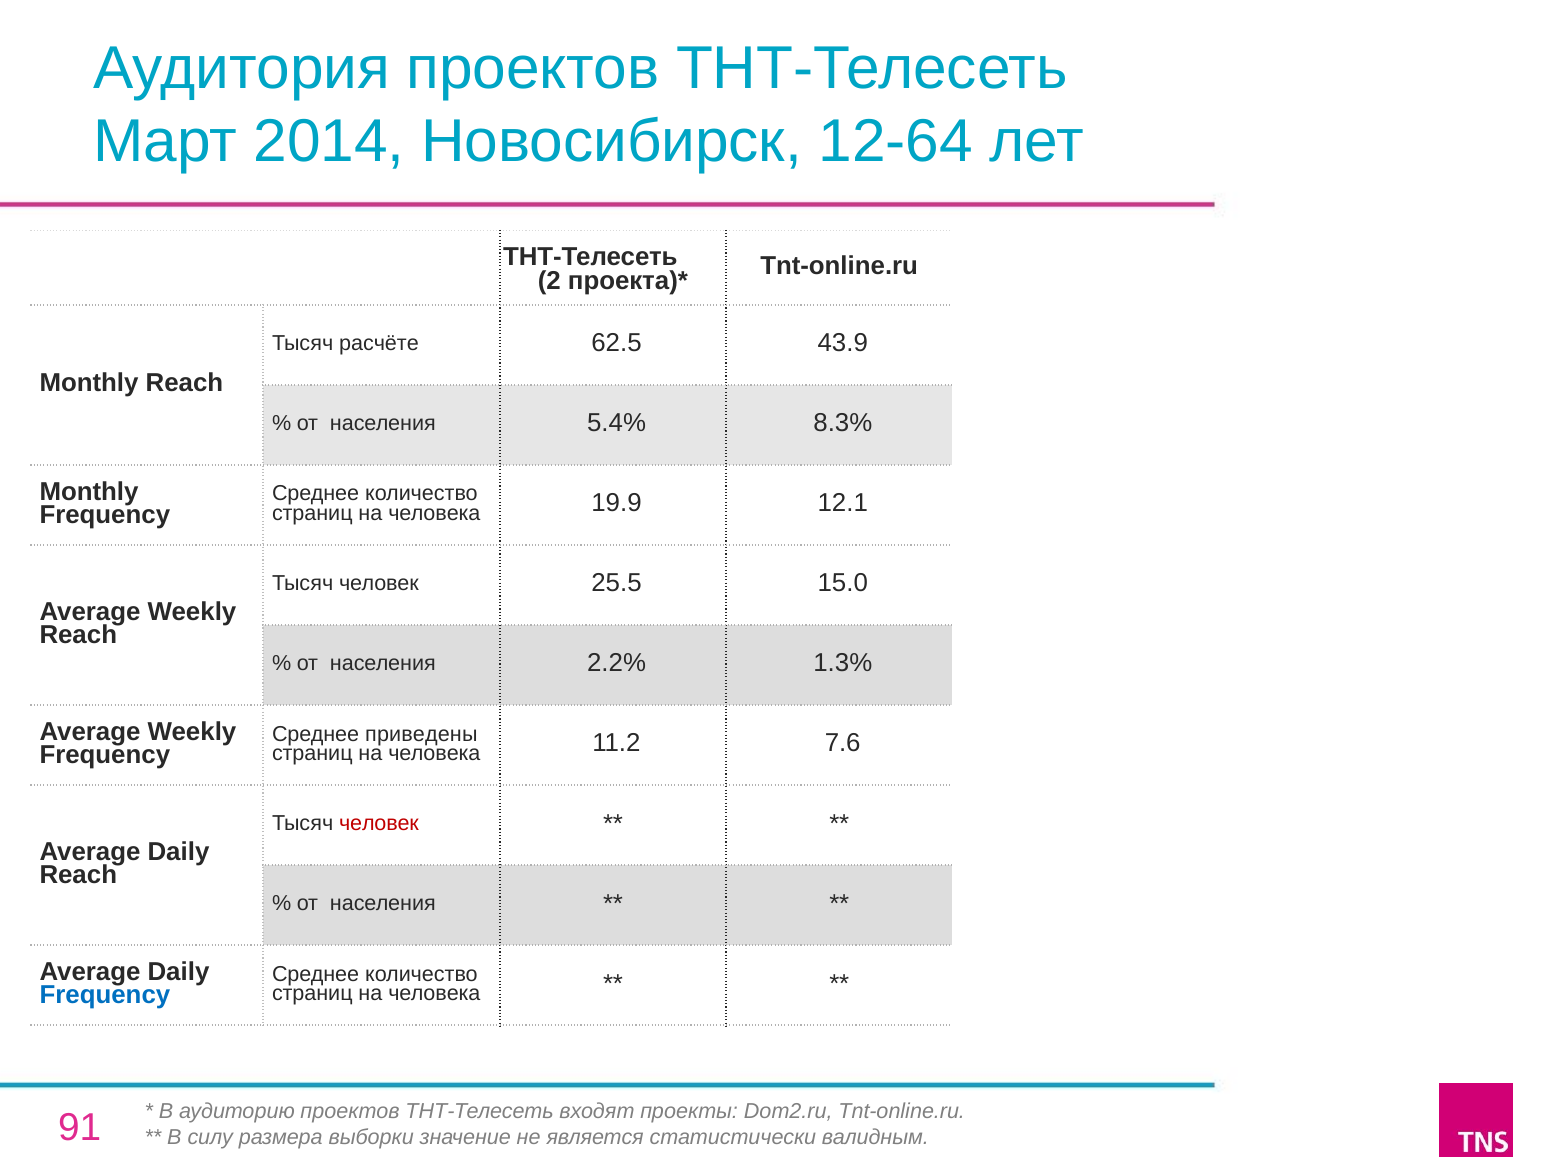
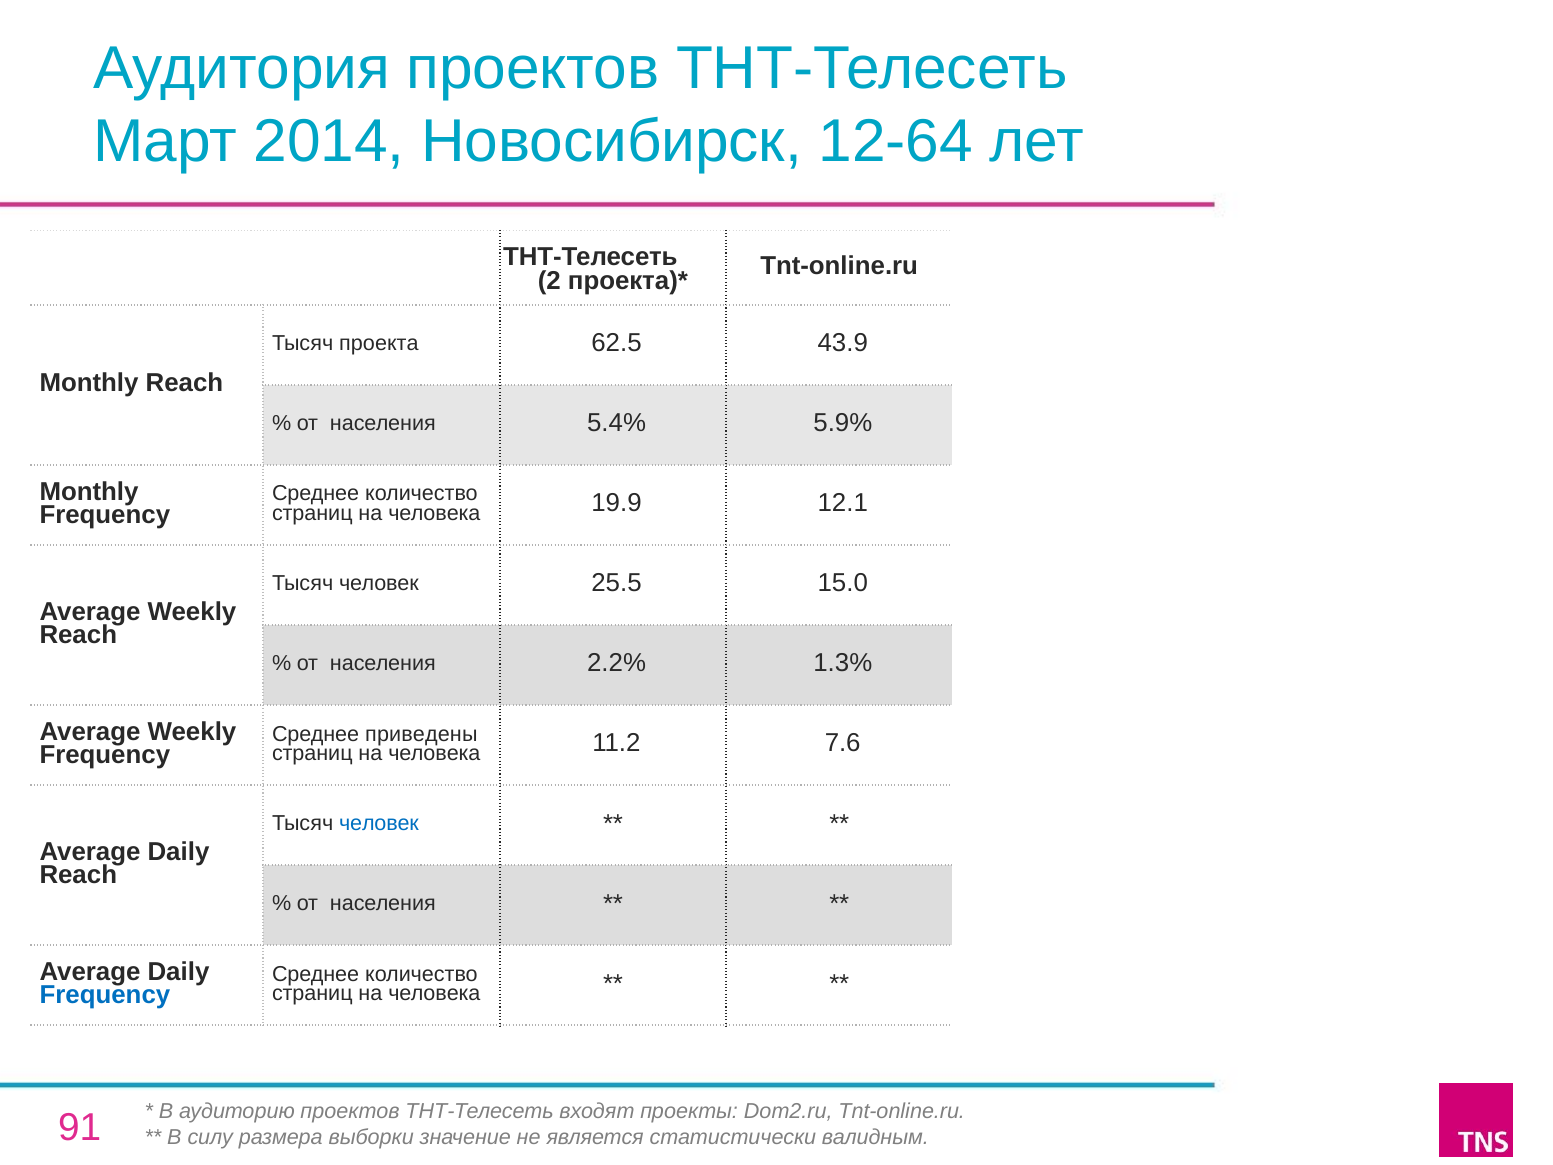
расчёте: расчёте -> проекта (379, 343)
8.3%: 8.3% -> 5.9% (843, 423)
человек colour: red -> blue (379, 824)
